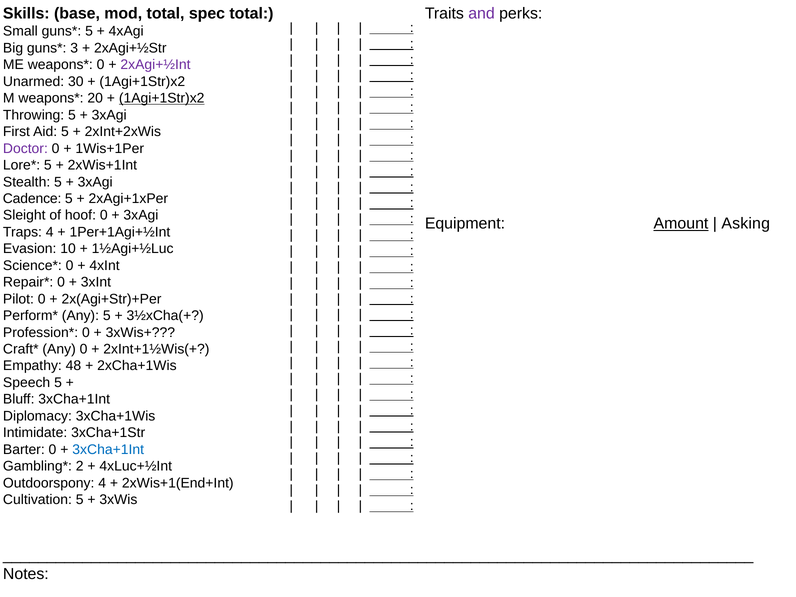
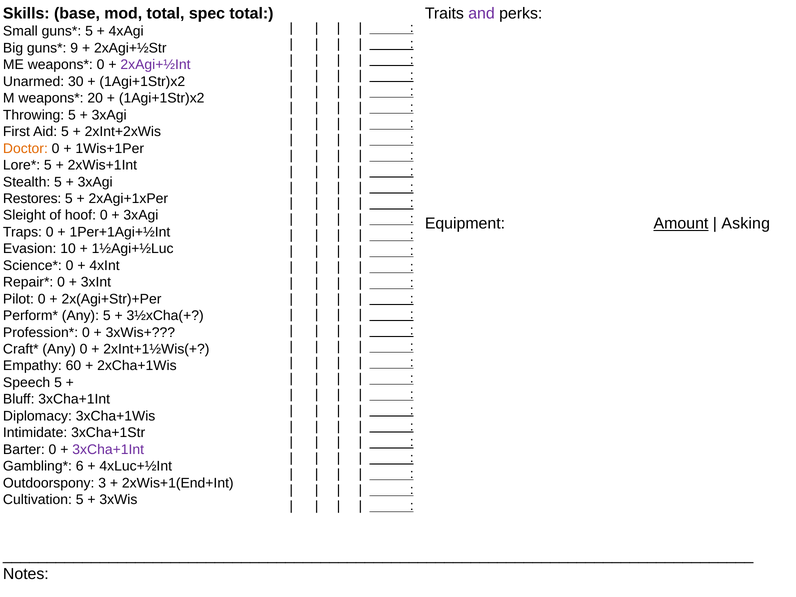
3: 3 -> 9 (74, 48)
1Agi+1Str)x2 underline: present -> none (162, 98)
Doctor colour: purple -> orange (25, 148)
Cadence: Cadence -> Restores (32, 199)
Traps 4: 4 -> 0 (50, 232)
48: 48 -> 60 (73, 366)
3xCha+1Int colour: blue -> purple (108, 450)
2: 2 -> 6 (80, 466)
Outdoorspony 4: 4 -> 3 (102, 483)
